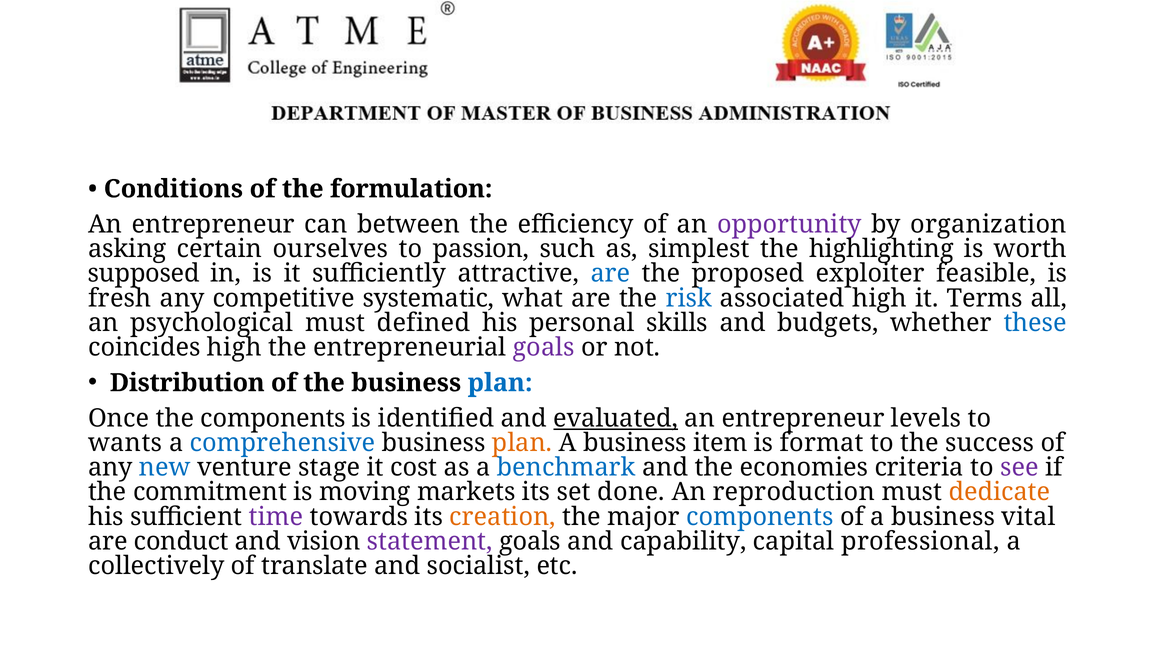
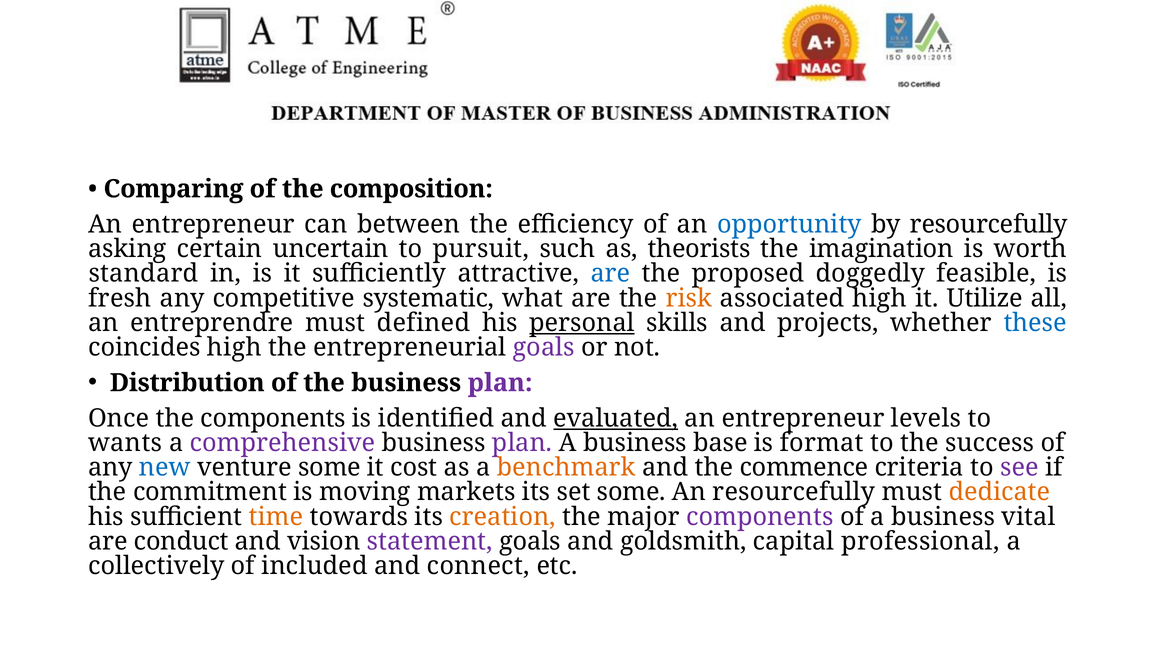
Conditions: Conditions -> Comparing (174, 189)
formulation: formulation -> composition (411, 189)
opportunity colour: purple -> blue (789, 224)
by organization: organization -> resourcefully (989, 224)
ourselves: ourselves -> uncertain (331, 249)
passion: passion -> pursuit (481, 249)
simplest: simplest -> theorists (699, 249)
highlighting: highlighting -> imagination (881, 249)
supposed: supposed -> standard (143, 273)
exploiter: exploiter -> doggedly (870, 273)
risk colour: blue -> orange (689, 298)
Terms: Terms -> Utilize (985, 298)
psychological: psychological -> entreprendre (212, 322)
personal underline: none -> present (582, 322)
budgets: budgets -> projects (828, 322)
plan colour: blue -> purple (500, 382)
comprehensive colour: blue -> purple (283, 442)
plan colour: orange -> purple (522, 442)
item: item -> base (720, 442)
venture stage: stage -> some (329, 467)
benchmark colour: blue -> orange (566, 467)
economies: economies -> commence (804, 467)
set done: done -> some (631, 492)
An reproduction: reproduction -> resourcefully (794, 492)
time colour: purple -> orange (276, 516)
components colour: blue -> purple (760, 516)
capability: capability -> goldsmith (683, 541)
translate: translate -> included (314, 565)
socialist: socialist -> connect (478, 565)
